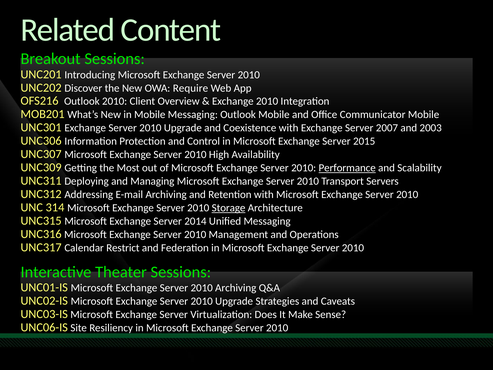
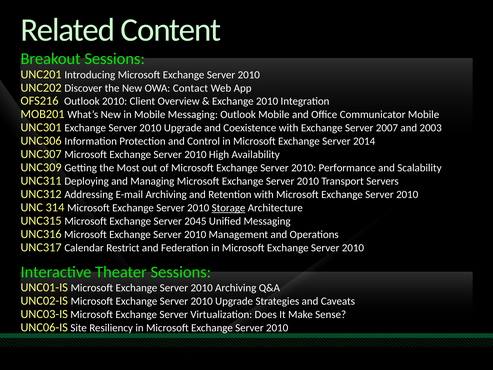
Require: Require -> Contact (190, 88)
2015: 2015 -> 2014 (364, 141)
Performance underline: present -> none (347, 168)
2014: 2014 -> 2045 (195, 221)
